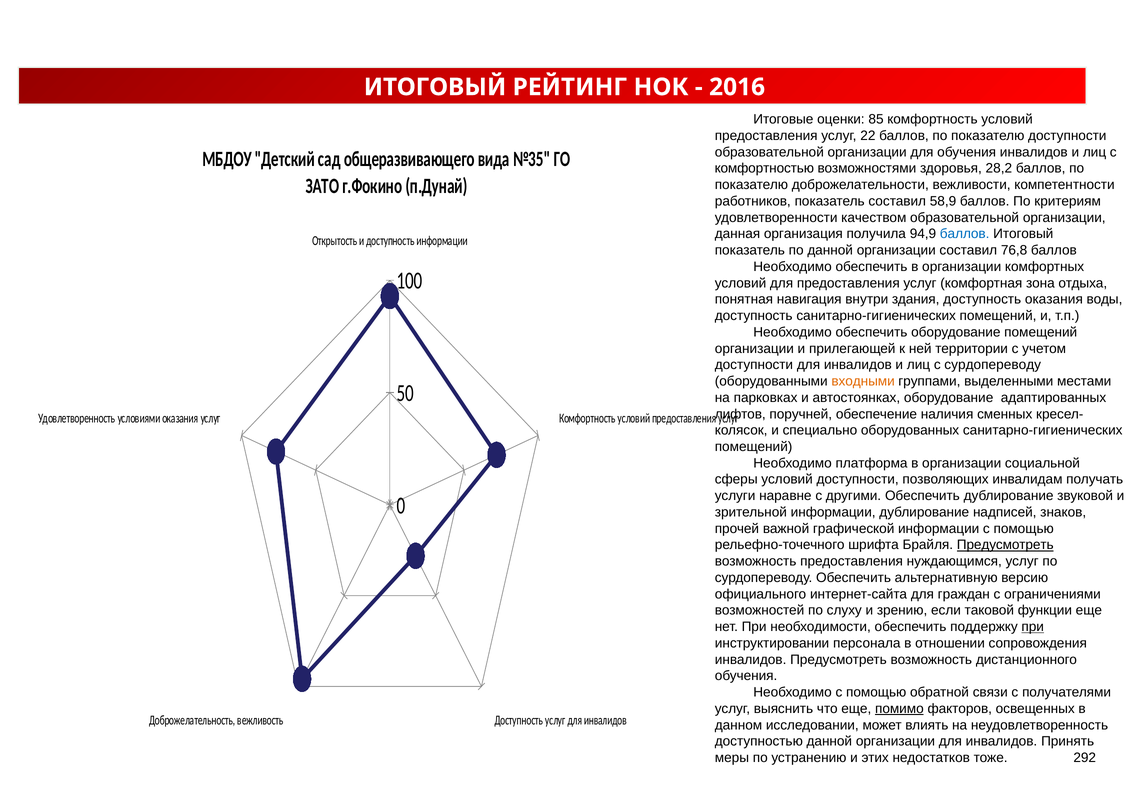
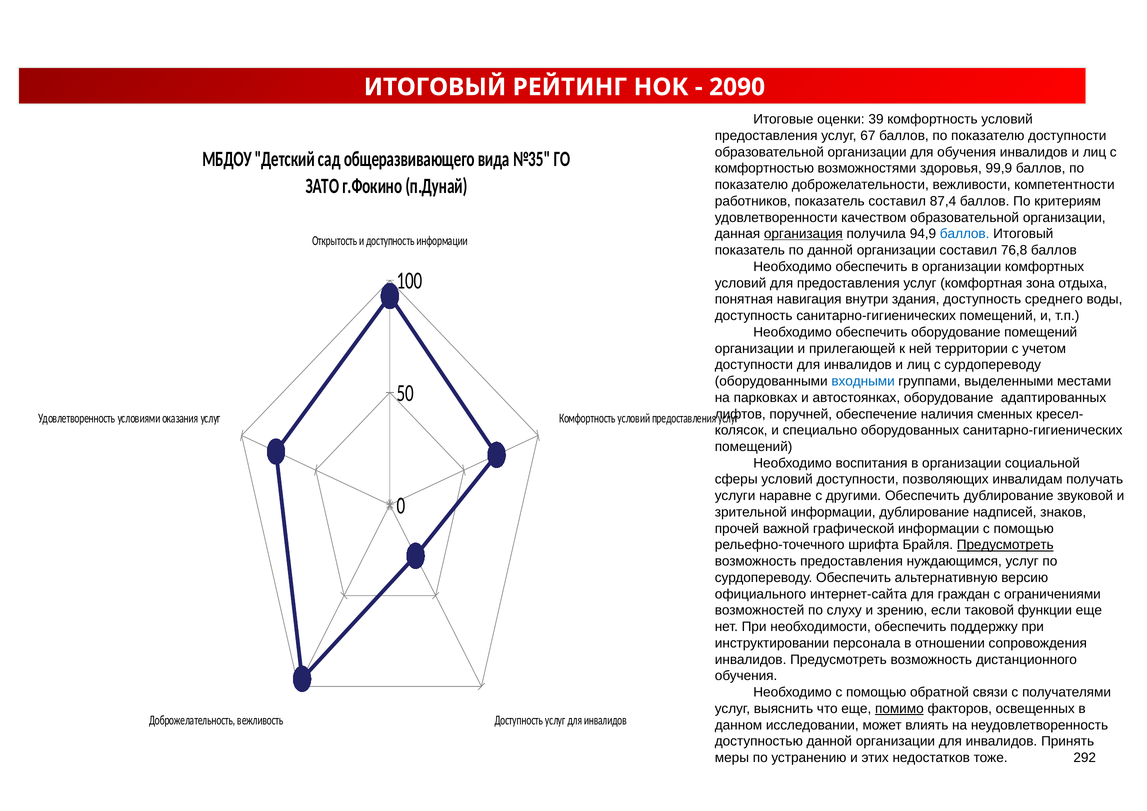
2016: 2016 -> 2090 (737, 87)
85: 85 -> 39 (876, 119)
22: 22 -> 67 (868, 136)
28,2: 28,2 -> 99,9 (999, 168)
58,9: 58,9 -> 87,4 (943, 201)
организация underline: none -> present (803, 234)
доступность оказания: оказания -> среднего (1054, 299)
входными colour: orange -> blue (863, 381)
платформа: платформа -> воспитания (872, 463)
при underline: present -> none (1033, 627)
